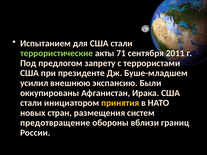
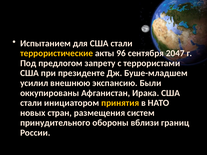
террористические colour: light green -> yellow (57, 53)
71: 71 -> 96 (121, 53)
2011: 2011 -> 2047 (175, 53)
предотвращение: предотвращение -> принудительного (55, 123)
